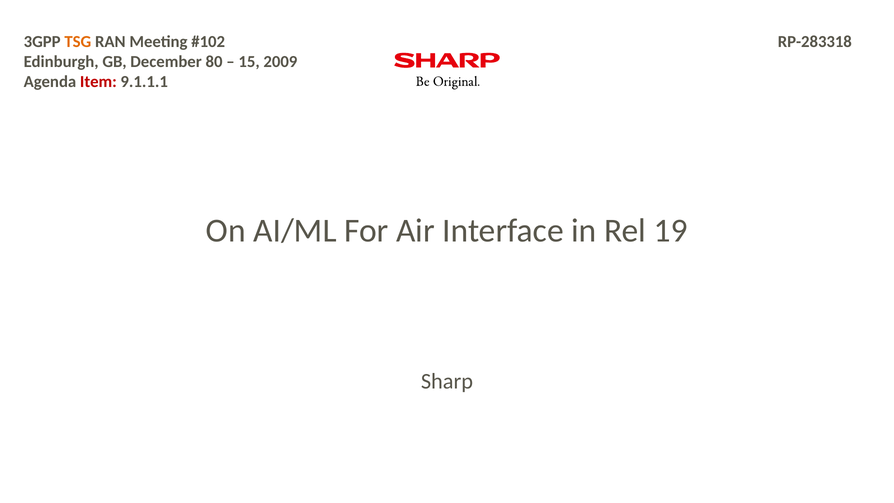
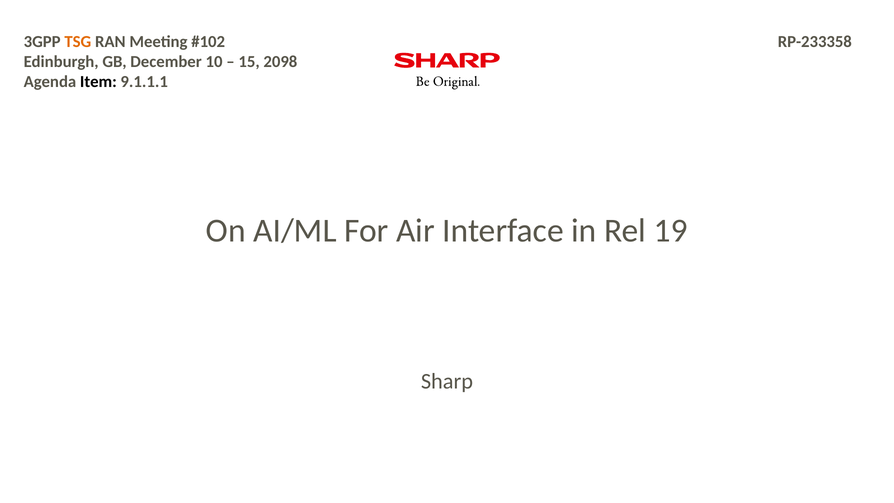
RP-283318: RP-283318 -> RP-233358 (815, 42)
80: 80 -> 10 (214, 62)
2009: 2009 -> 2098 (280, 62)
Item colour: red -> black (98, 82)
